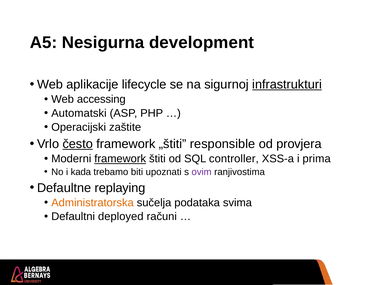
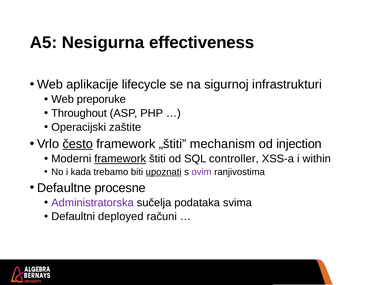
development: development -> effectiveness (202, 43)
infrastrukturi underline: present -> none (287, 85)
accessing: accessing -> preporuke (101, 99)
Automatski: Automatski -> Throughout (79, 113)
responsible: responsible -> mechanism (223, 144)
provjera: provjera -> injection (299, 144)
prima: prima -> within (317, 159)
upoznati underline: none -> present (164, 172)
replaying: replaying -> procesne (120, 188)
Administratorska colour: orange -> purple (93, 203)
